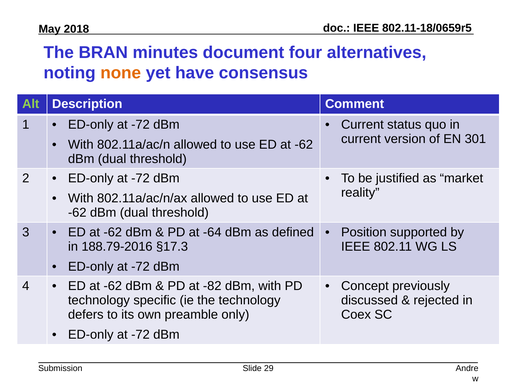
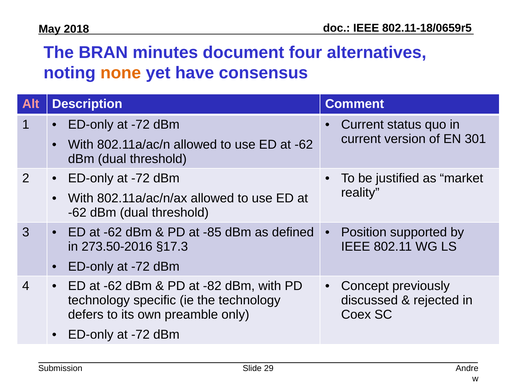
Alt colour: light green -> pink (31, 104)
-64: -64 -> -85 (212, 232)
188.79-2016: 188.79-2016 -> 273.50-2016 (117, 247)
